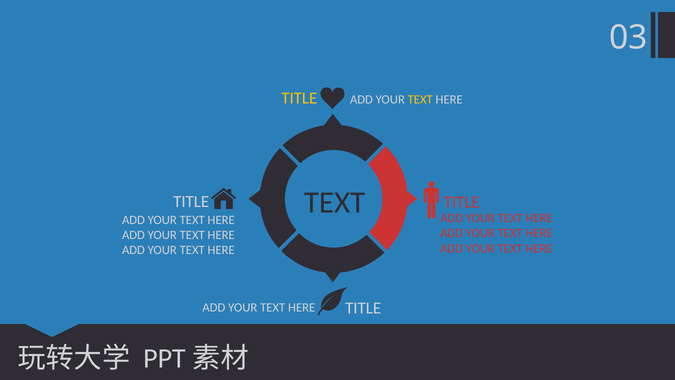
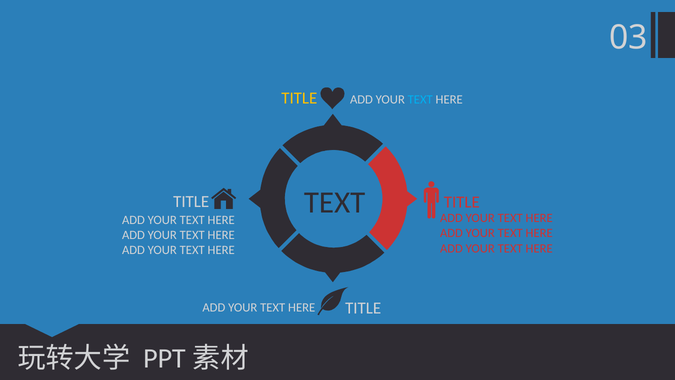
TEXT colour: yellow -> light blue (420, 99)
